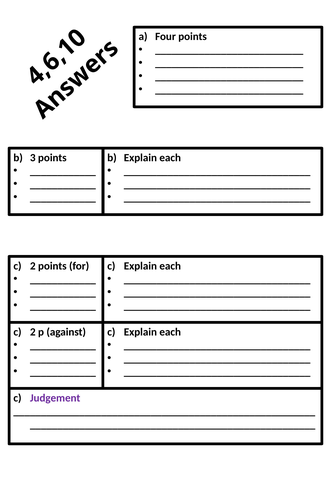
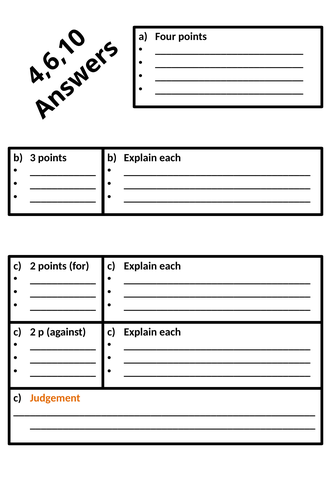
Judgement colour: purple -> orange (55, 398)
